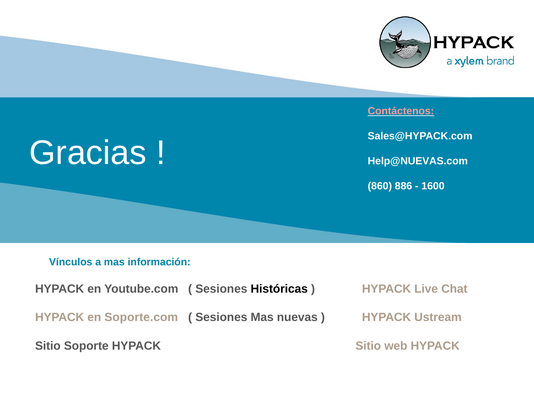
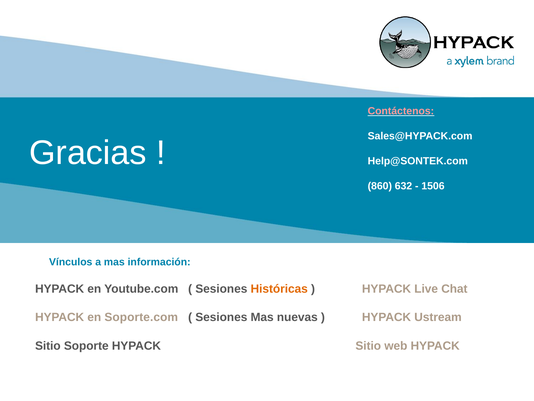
Help@NUEVAS.com: Help@NUEVAS.com -> Help@SONTEK.com (418, 161)
886: 886 -> 632 (403, 186)
1600: 1600 -> 1506 (433, 186)
Históricas colour: black -> orange (279, 288)
